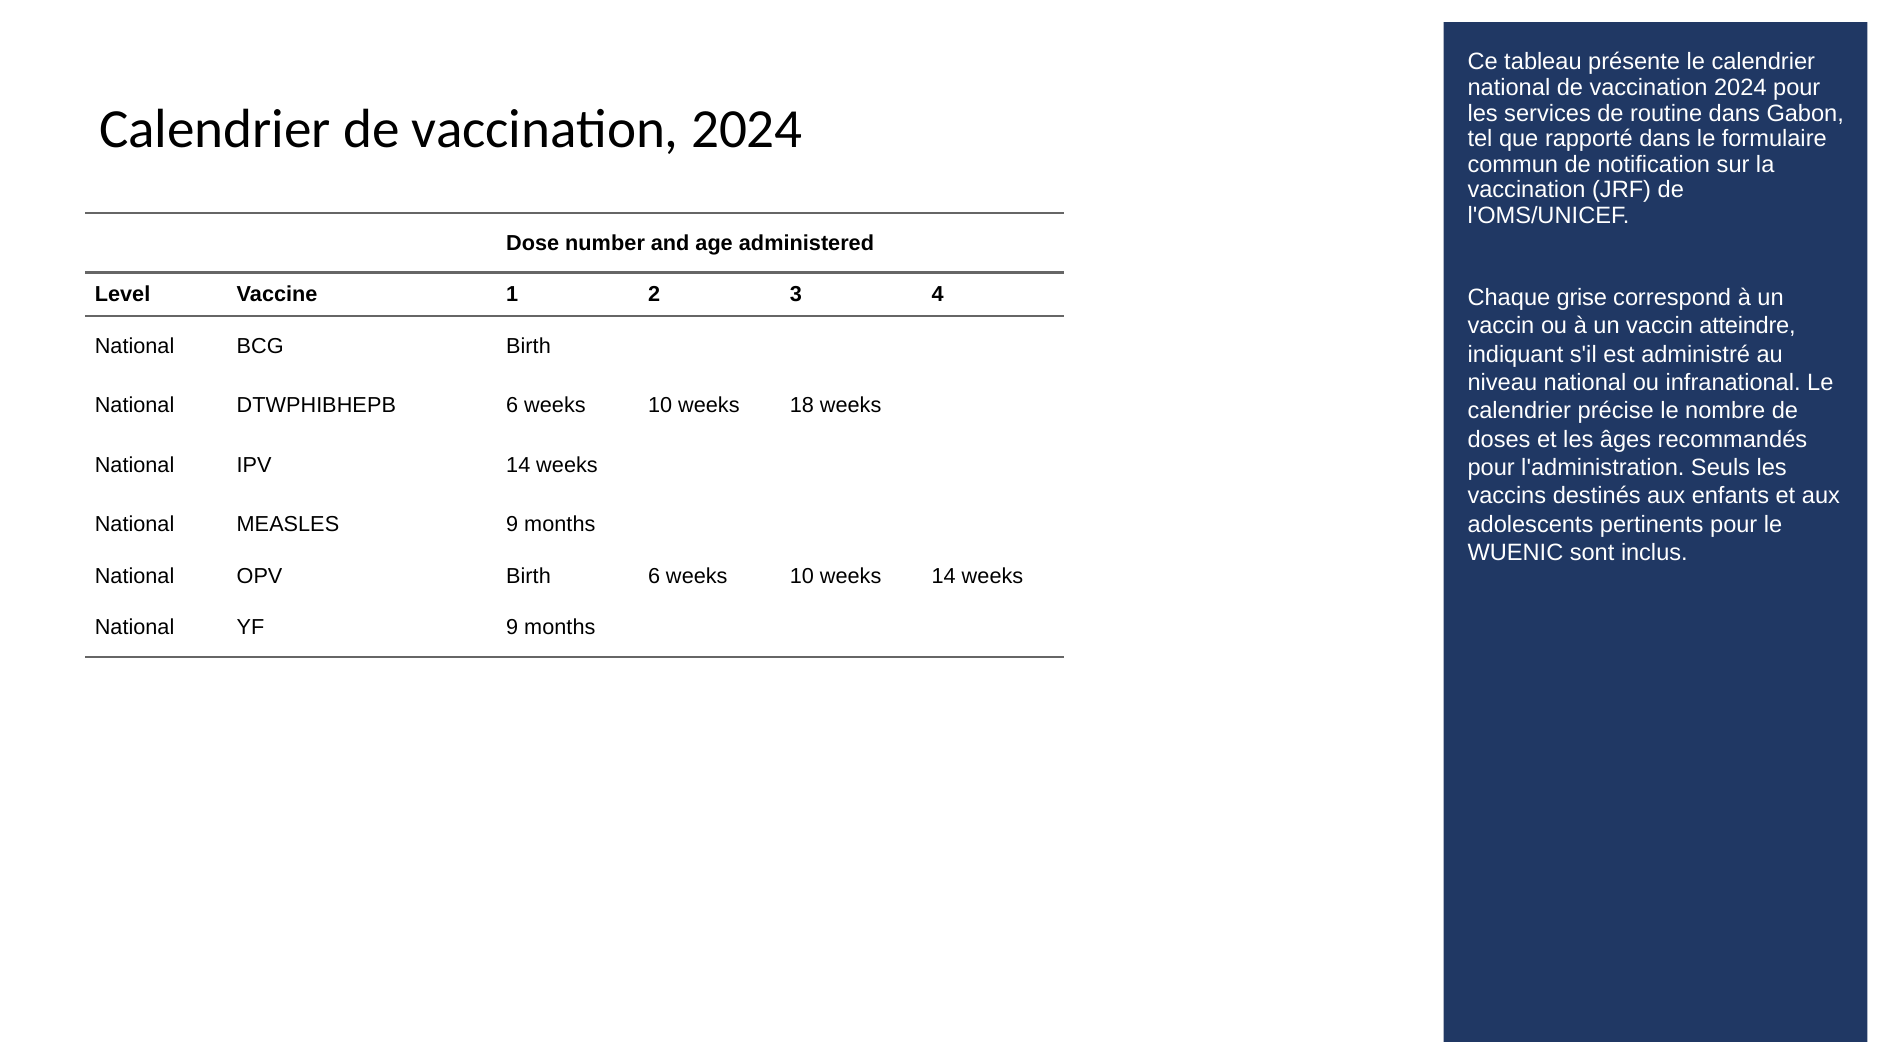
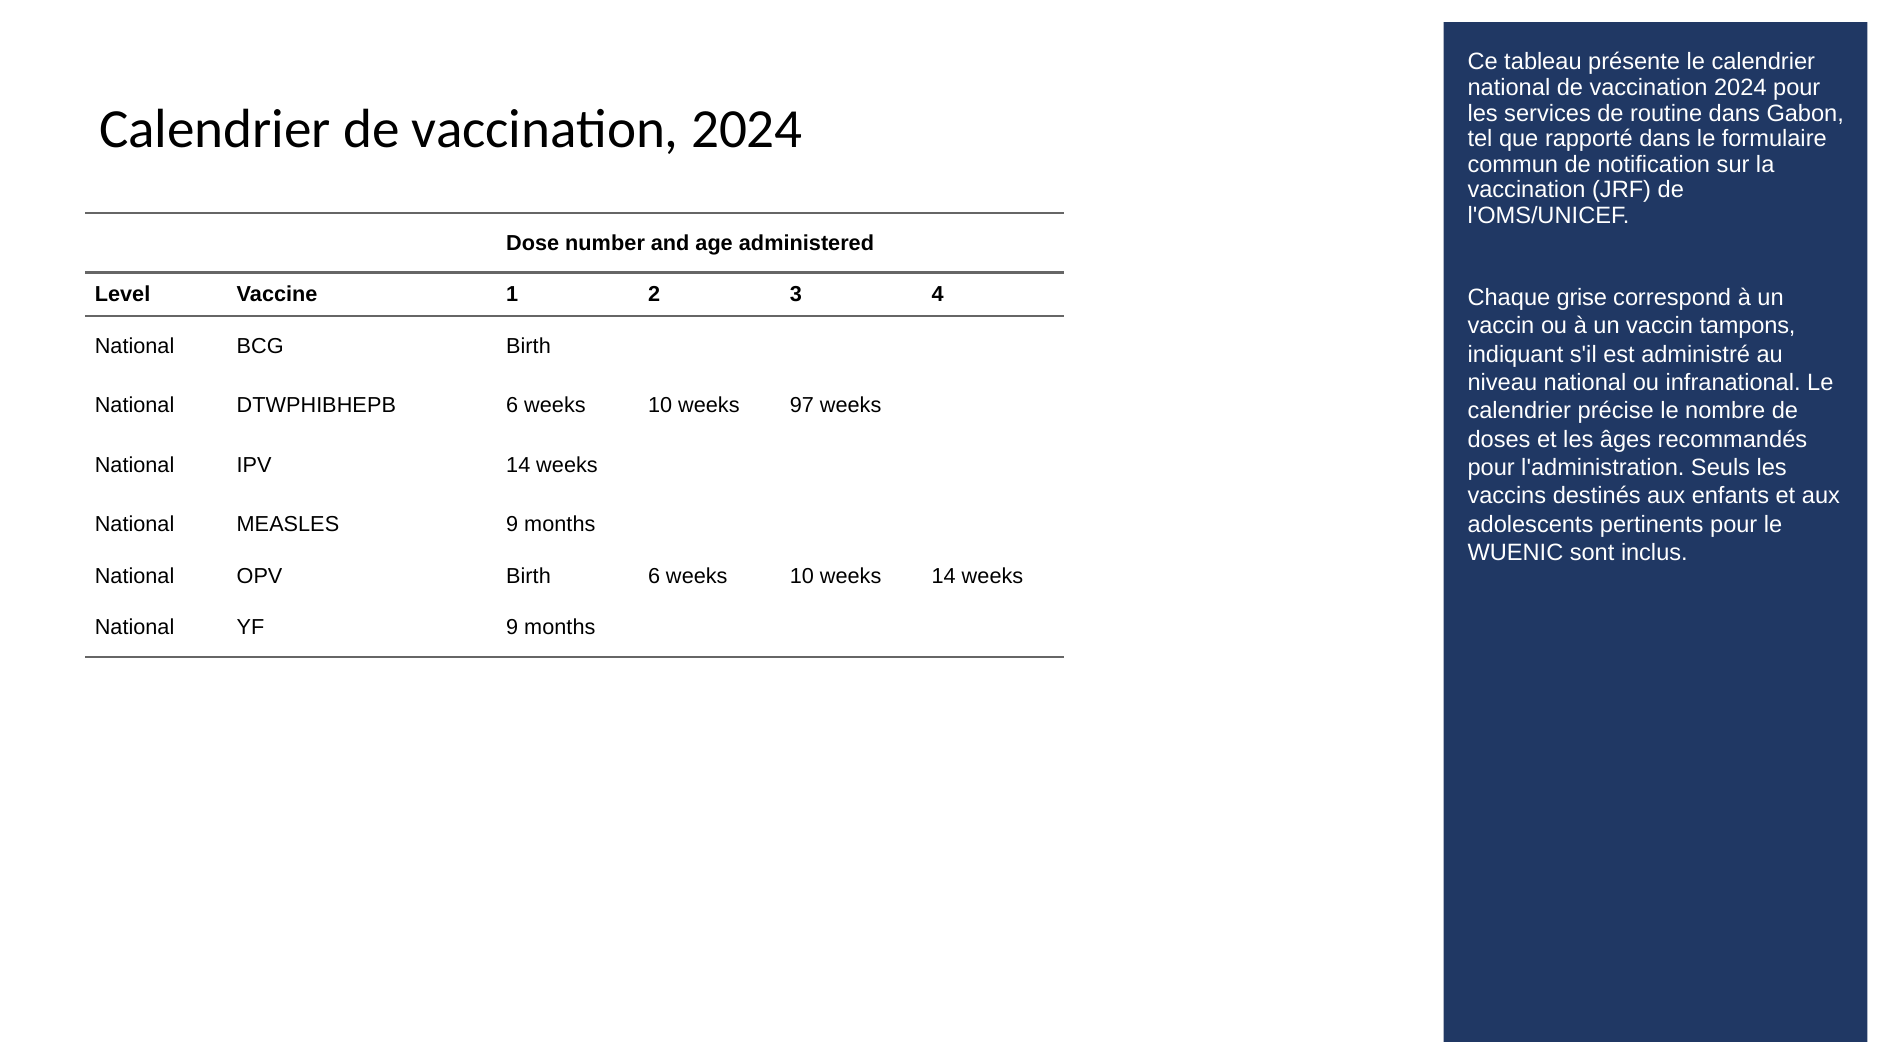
atteindre: atteindre -> tampons (1747, 326)
18: 18 -> 97 (802, 405)
